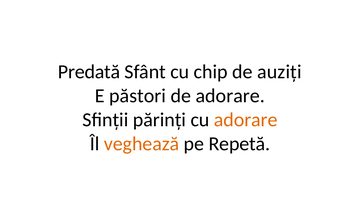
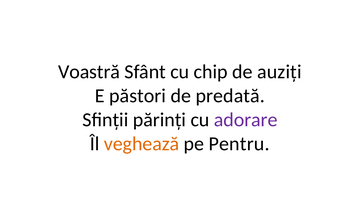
Predată: Predată -> Voastră (89, 72)
de adorare: adorare -> predată (230, 96)
adorare colour: orange -> purple (246, 120)
Repetă: Repetă -> Pentru (239, 144)
